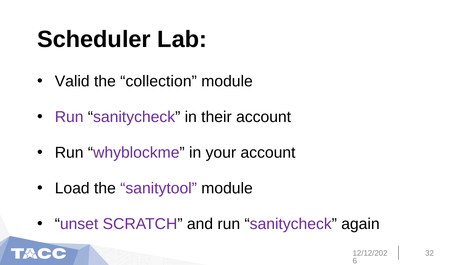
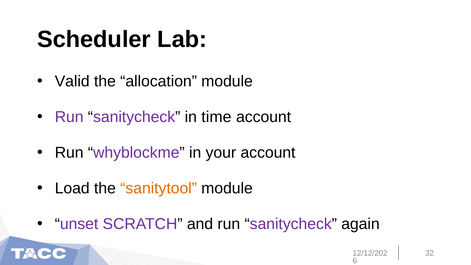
collection: collection -> allocation (159, 81)
their: their -> time (216, 117)
sanitytool colour: purple -> orange (159, 188)
